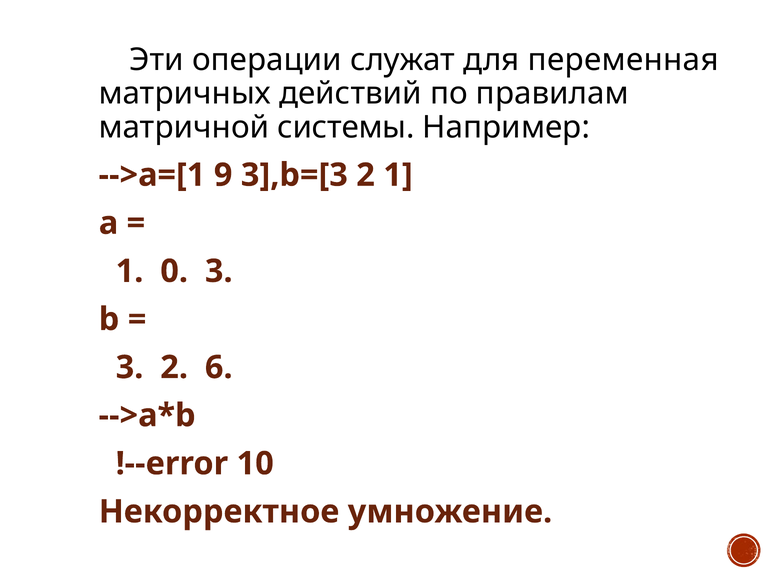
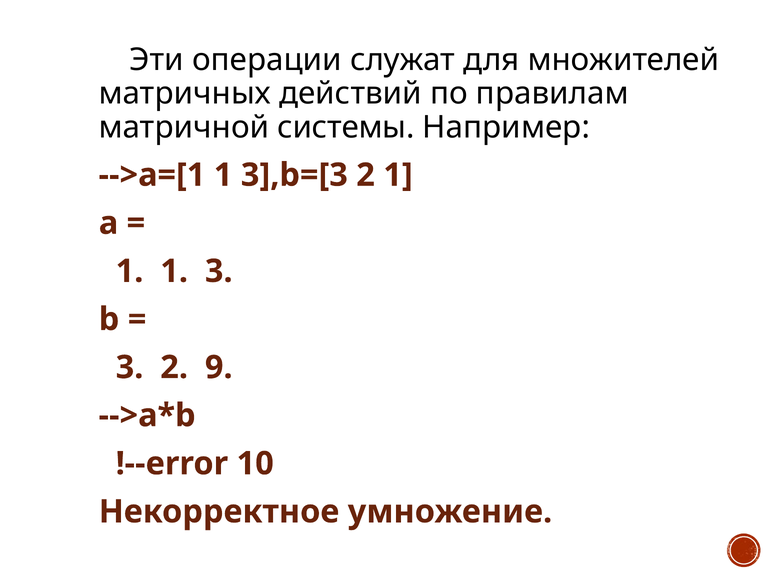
переменная: переменная -> множителей (623, 60)
-->a=[1 9: 9 -> 1 (223, 175)
1 0: 0 -> 1 (174, 271)
6: 6 -> 9 (219, 367)
